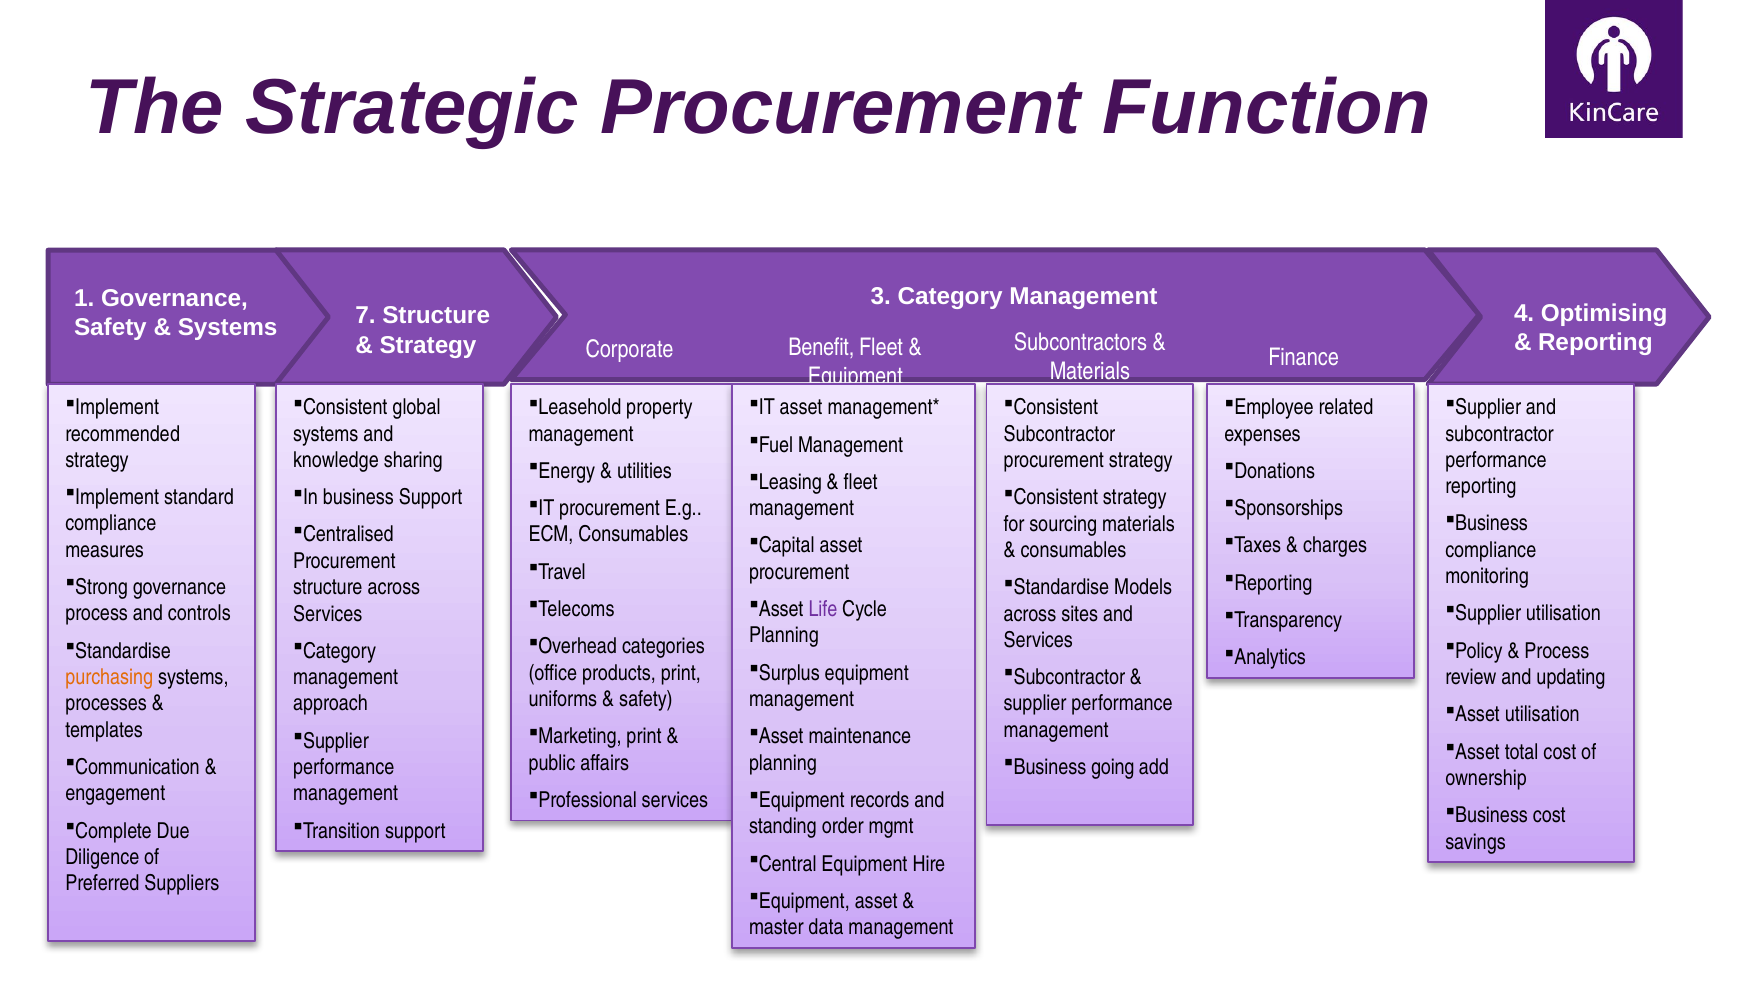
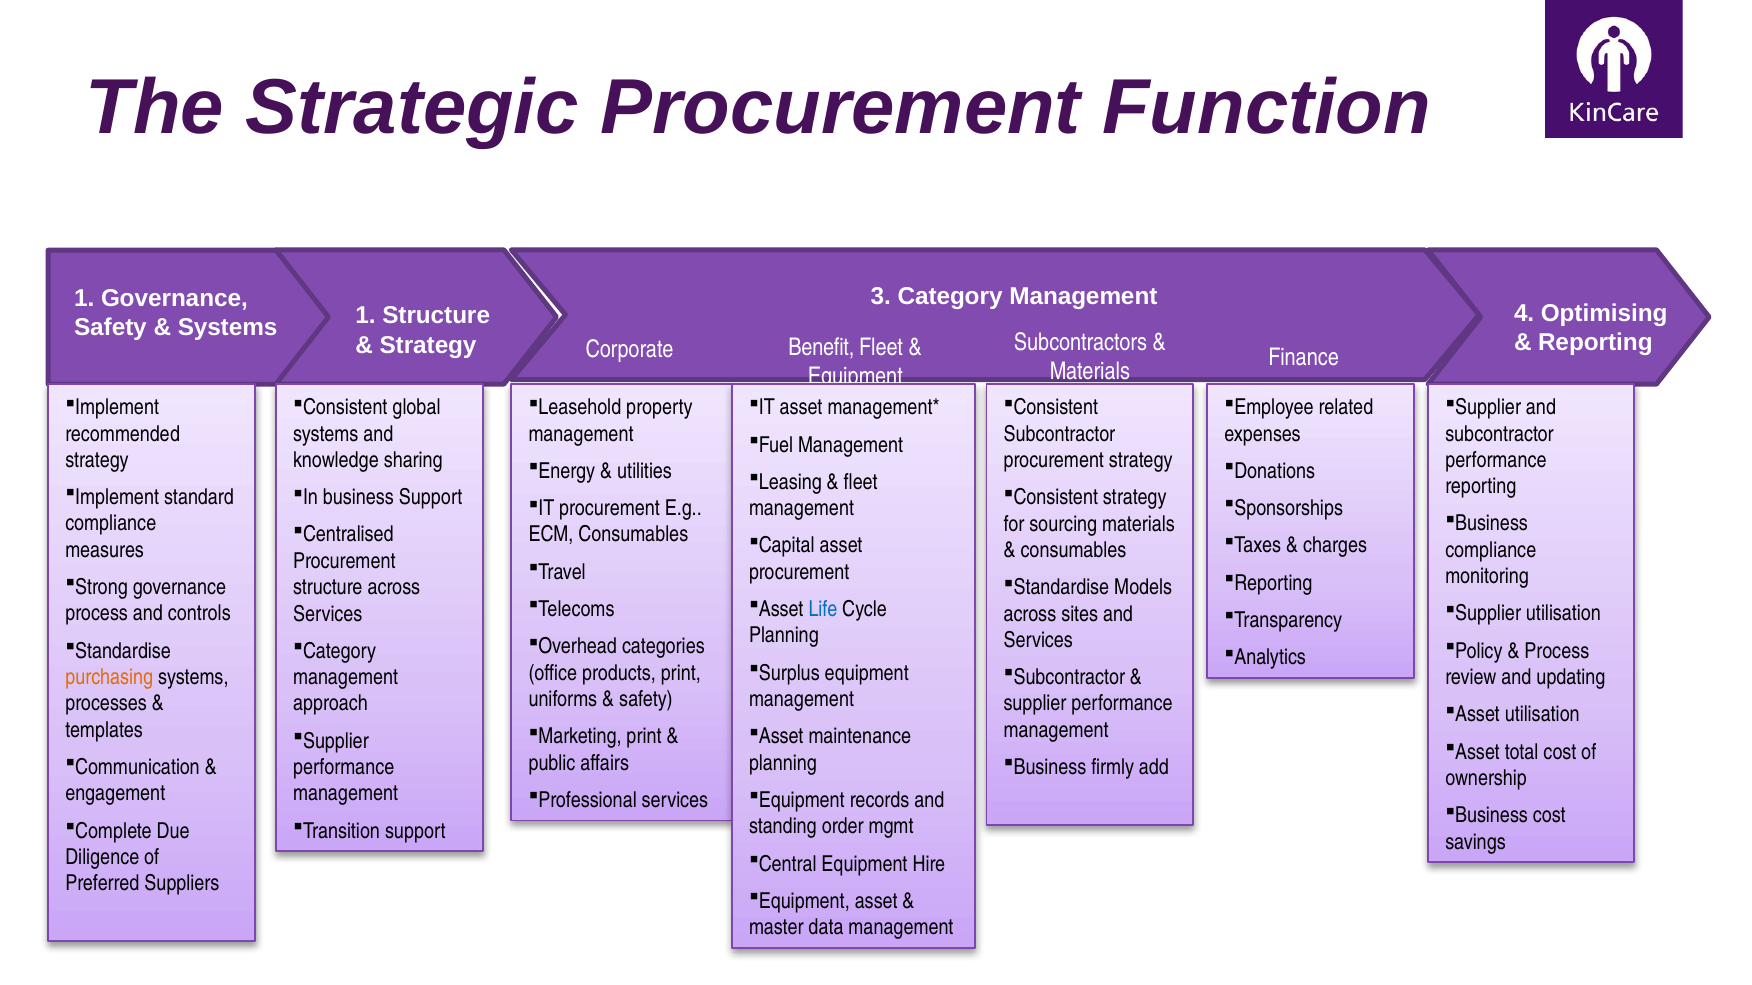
Systems 7: 7 -> 1 (366, 316)
Life colour: purple -> blue (823, 610)
going: going -> firmly (1113, 768)
